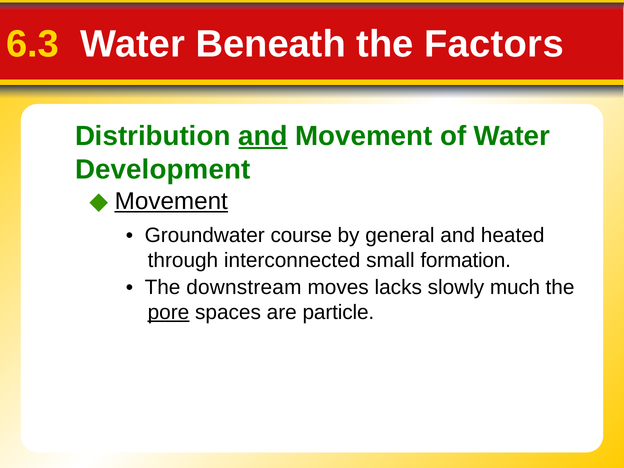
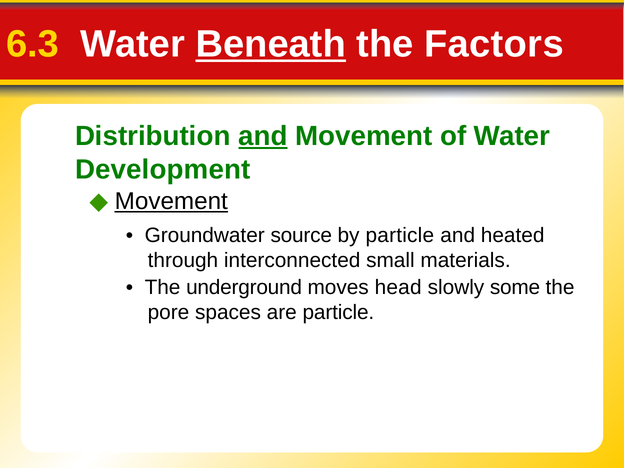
Beneath underline: none -> present (271, 44)
course: course -> source (301, 235)
by general: general -> particle (400, 235)
formation: formation -> materials (466, 260)
downstream: downstream -> underground (244, 287)
lacks: lacks -> head (398, 287)
much: much -> some (515, 287)
pore underline: present -> none (168, 312)
